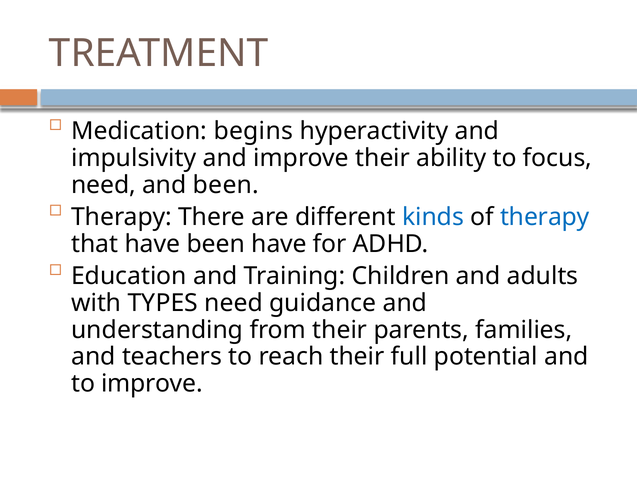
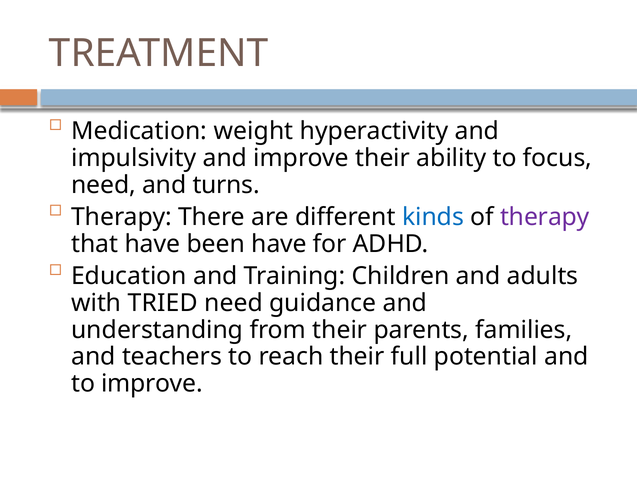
begins: begins -> weight (253, 131)
and been: been -> turns (226, 185)
therapy colour: blue -> purple (545, 217)
TYPES: TYPES -> TRIED (163, 303)
